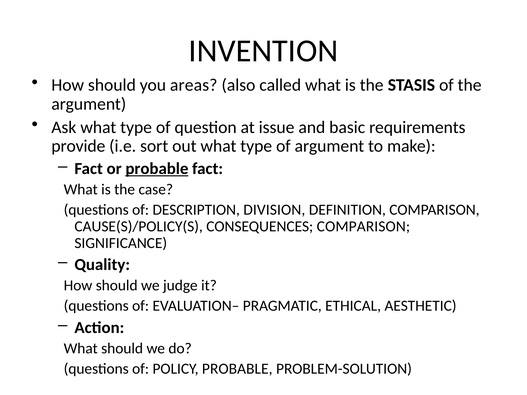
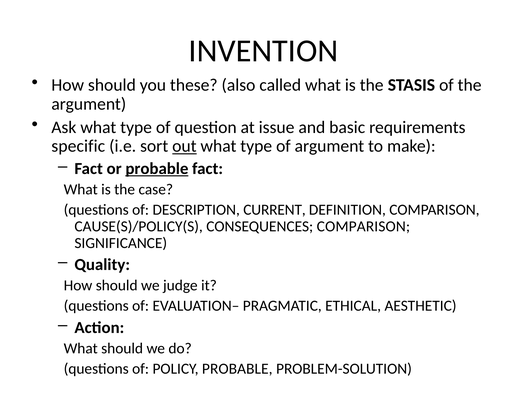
areas: areas -> these (194, 85)
provide: provide -> specific (78, 146)
out underline: none -> present (184, 146)
DIVISION: DIVISION -> CURRENT (274, 210)
